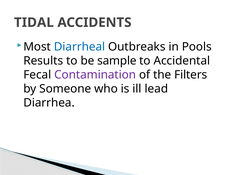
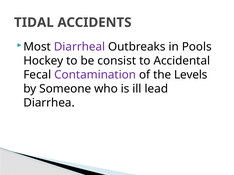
Diarrheal colour: blue -> purple (79, 47)
Results: Results -> Hockey (43, 61)
sample: sample -> consist (117, 61)
Filters: Filters -> Levels (191, 75)
